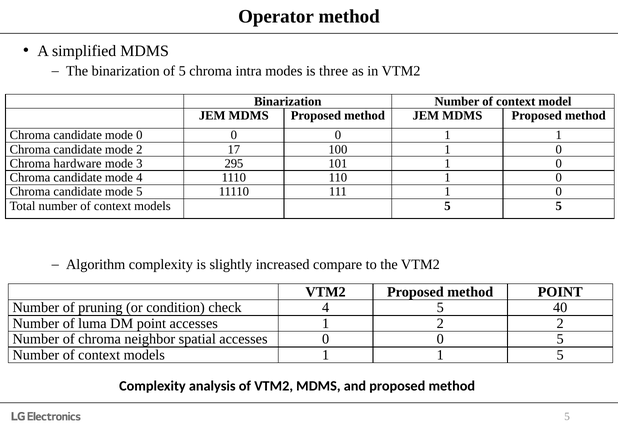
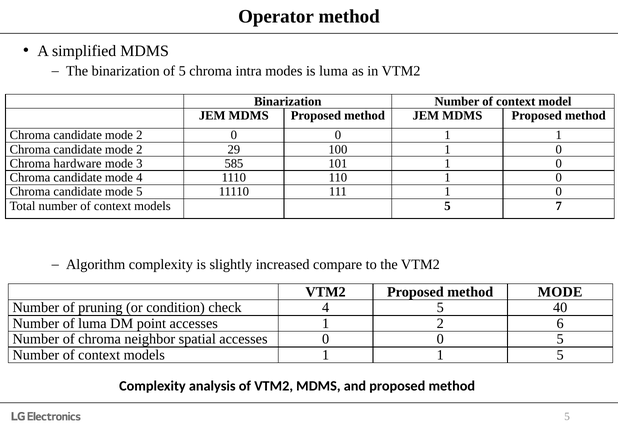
is three: three -> luma (334, 71)
0: 0 -> 2 (139, 135)
17: 17 -> 29 (234, 149)
295: 295 -> 585 (234, 163)
5 5: 5 -> 7 (559, 206)
method POINT: POINT -> MODE (560, 292)
2 2: 2 -> 6 (560, 323)
